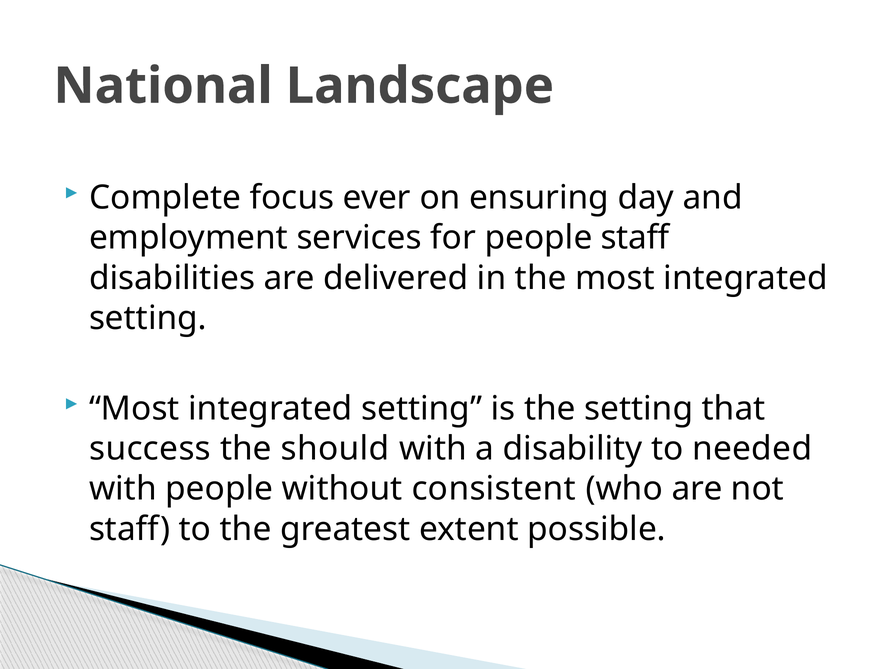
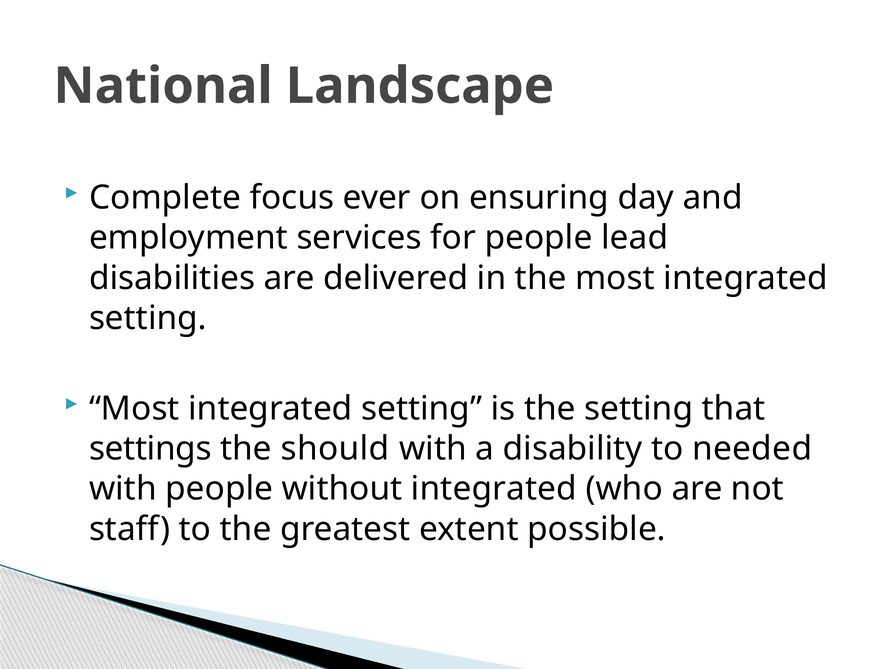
people staff: staff -> lead (635, 238)
success: success -> settings (150, 449)
without consistent: consistent -> integrated (494, 489)
